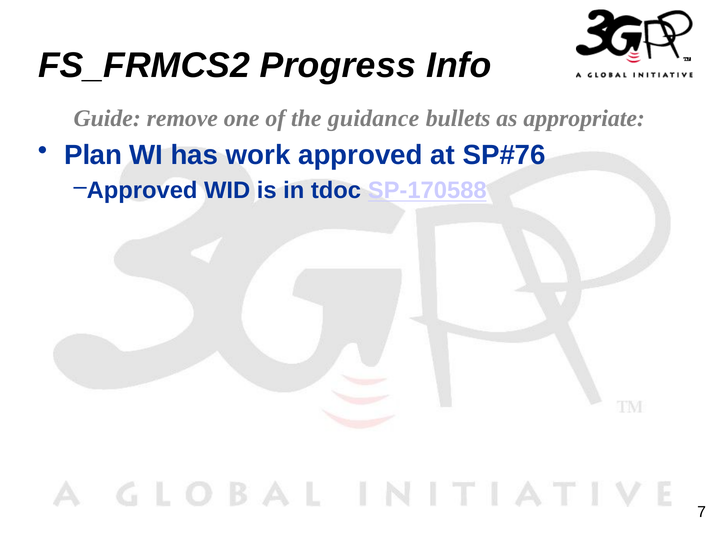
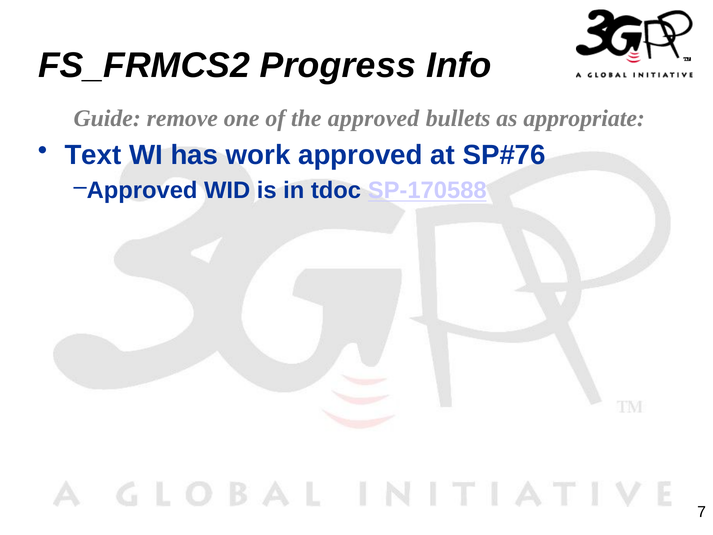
the guidance: guidance -> approved (374, 118)
Plan: Plan -> Text (93, 155)
